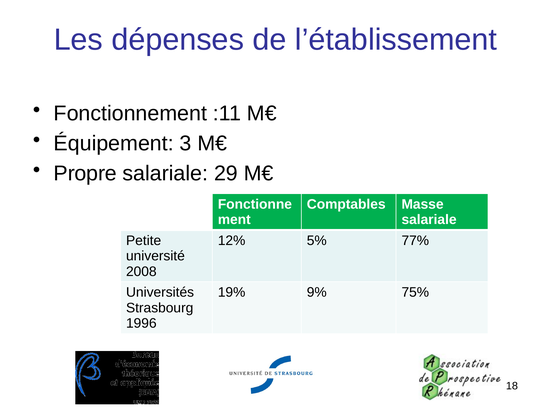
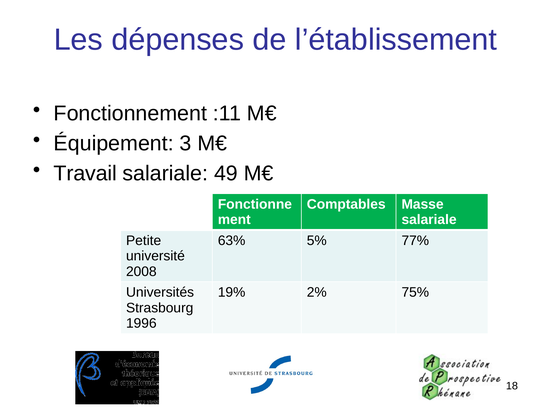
Propre: Propre -> Travail (85, 174)
29: 29 -> 49 (226, 174)
12%: 12% -> 63% (232, 241)
9%: 9% -> 2% (317, 293)
